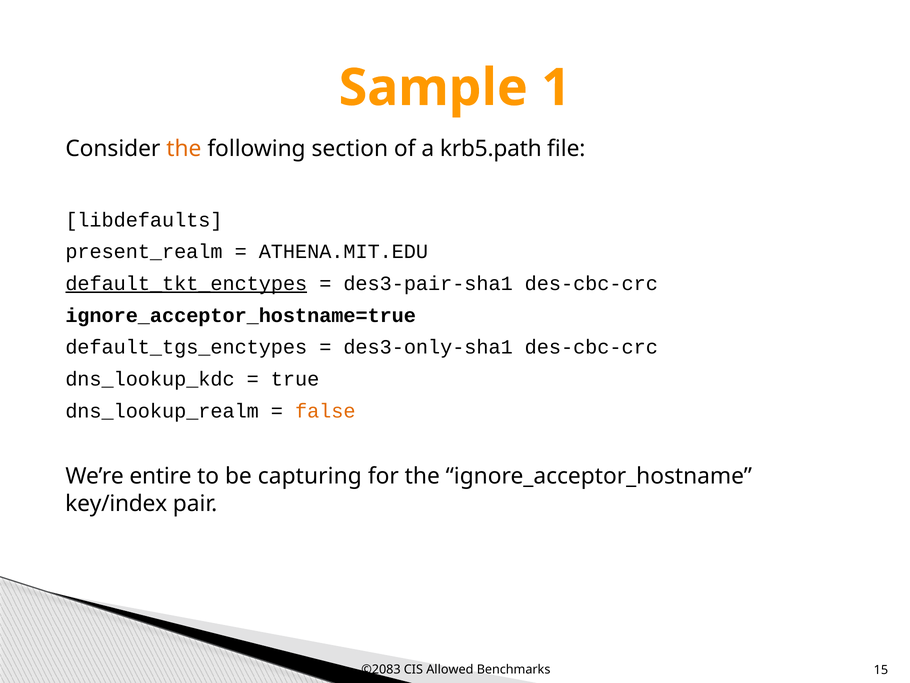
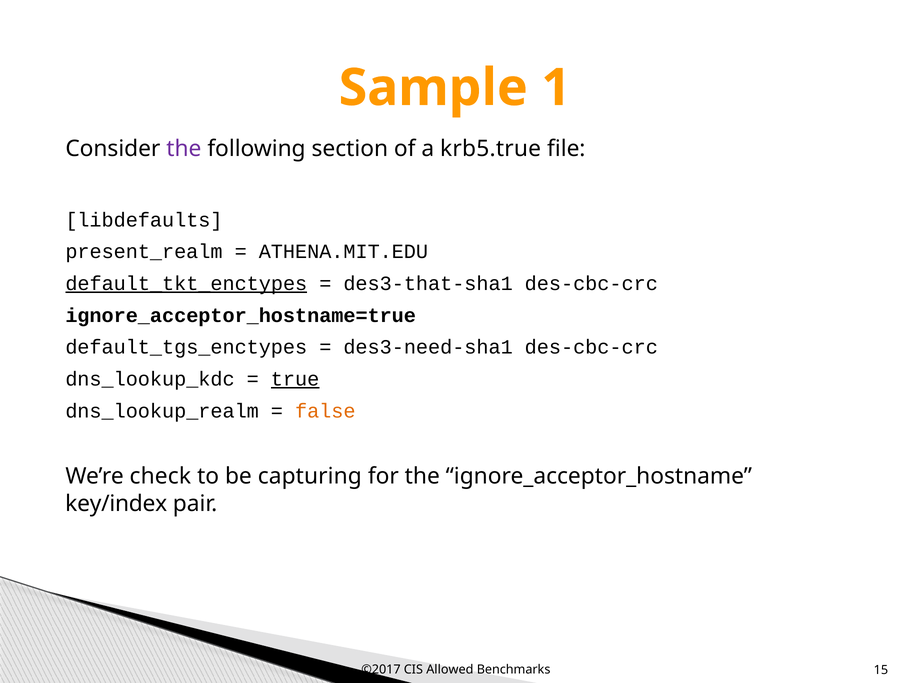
the colour: orange -> purple (184, 149)
krb5.path: krb5.path -> krb5.true (491, 149)
des3-pair-sha1: des3-pair-sha1 -> des3-that-sha1 (428, 283)
des3-only-sha1: des3-only-sha1 -> des3-need-sha1 (428, 347)
true underline: none -> present (295, 379)
entire: entire -> check (160, 476)
©2083: ©2083 -> ©2017 (381, 669)
